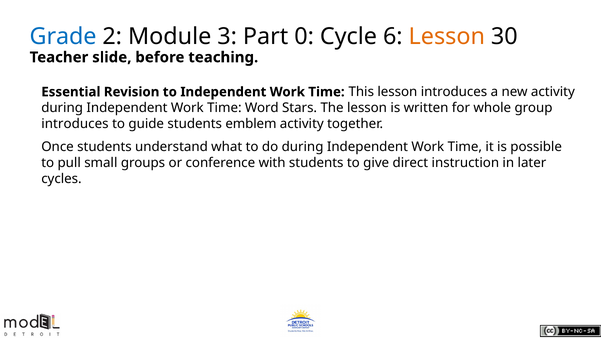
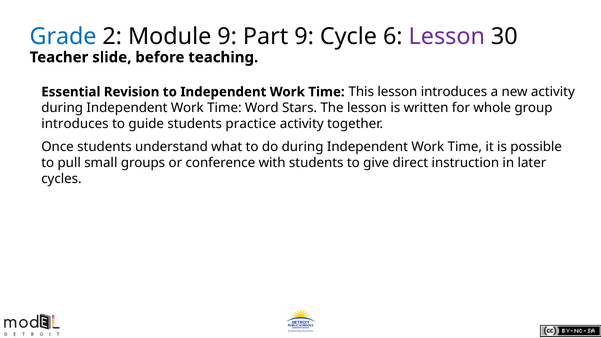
Module 3: 3 -> 9 (227, 37)
Part 0: 0 -> 9 (304, 37)
Lesson colour: orange -> purple (447, 37)
emblem: emblem -> practice (251, 124)
